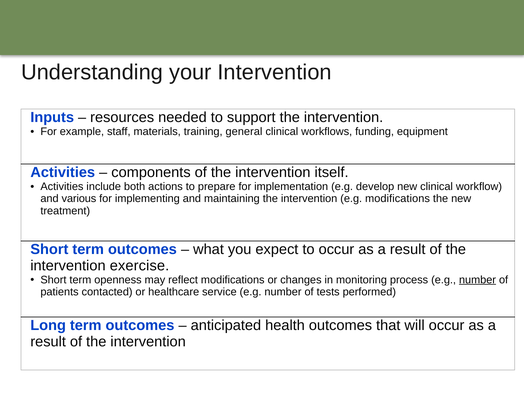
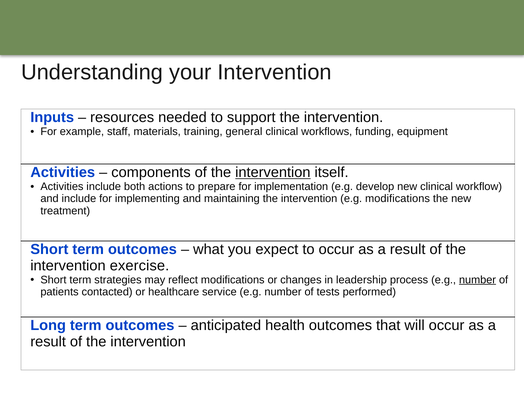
intervention underline: none -> present (273, 172)
and various: various -> include (79, 199)
openness: openness -> strategies (118, 280)
monitoring: monitoring -> leadership (361, 280)
